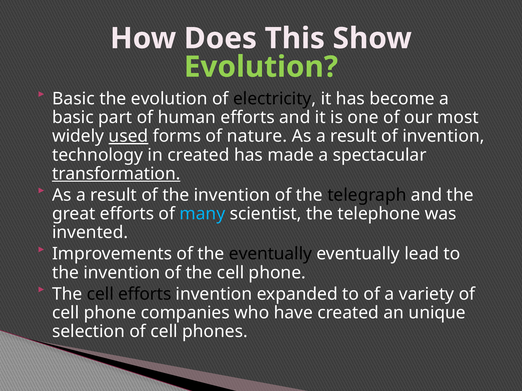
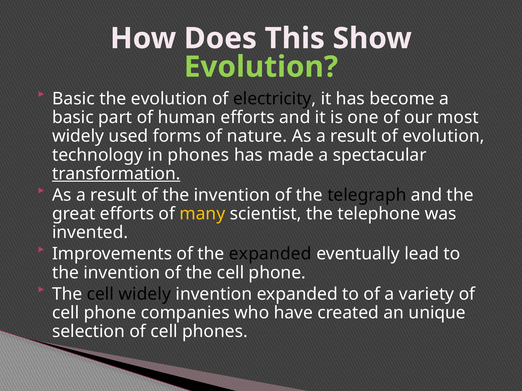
used underline: present -> none (128, 136)
of invention: invention -> evolution (443, 136)
in created: created -> phones (198, 155)
many colour: light blue -> yellow (202, 214)
the eventually: eventually -> expanded (270, 254)
cell efforts: efforts -> widely (145, 294)
